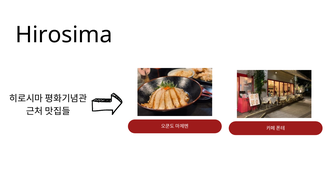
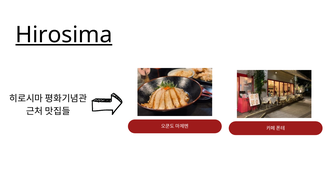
Hirosima underline: none -> present (64, 35)
